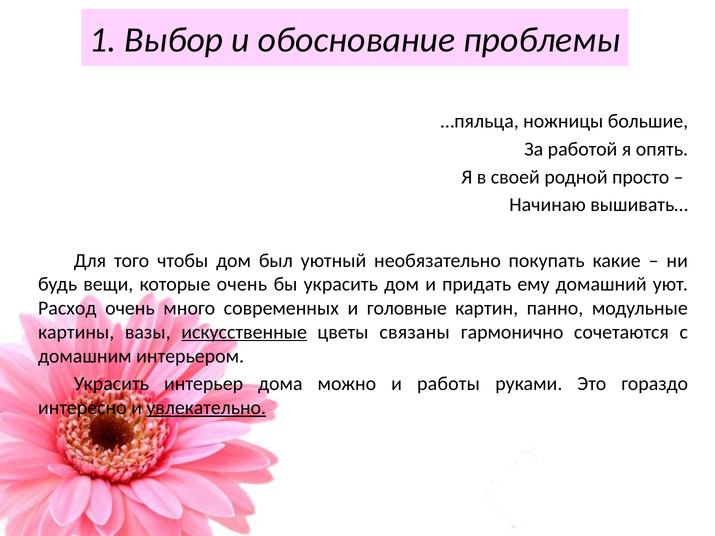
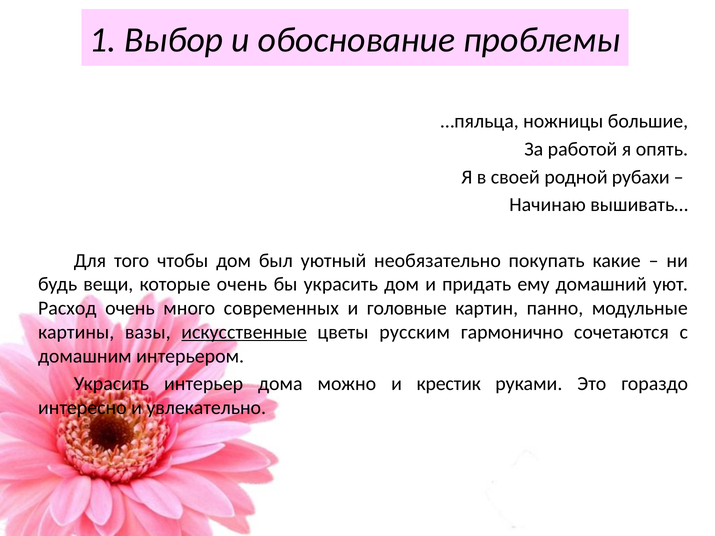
просто: просто -> рубахи (641, 177)
связаны: связаны -> русским (415, 332)
работы: работы -> крестик (449, 384)
увлекательно underline: present -> none (206, 408)
